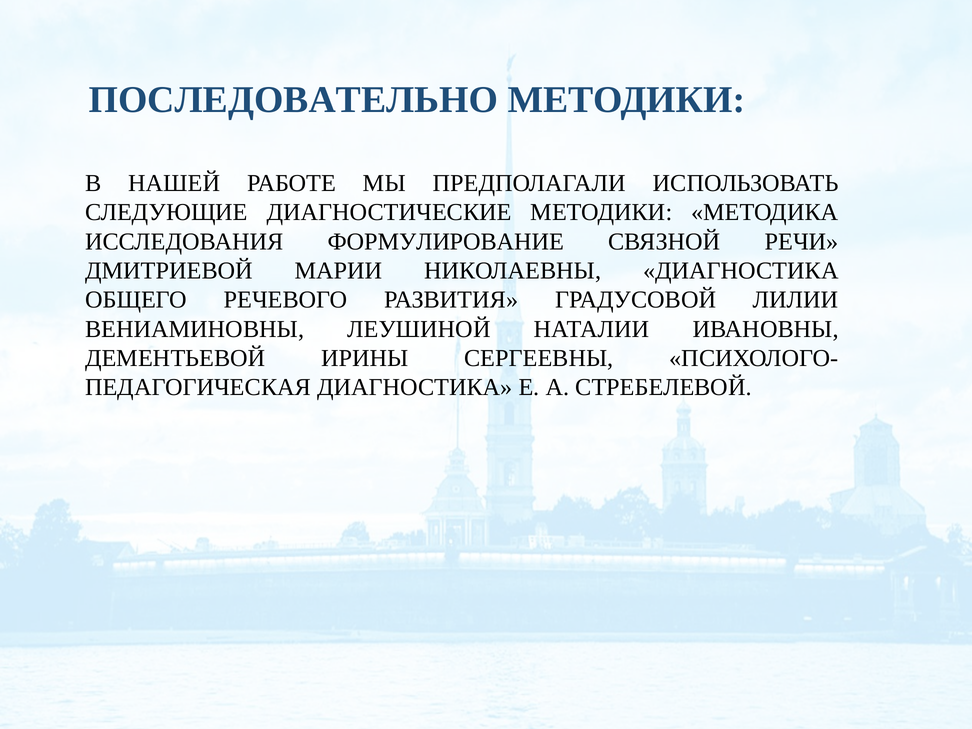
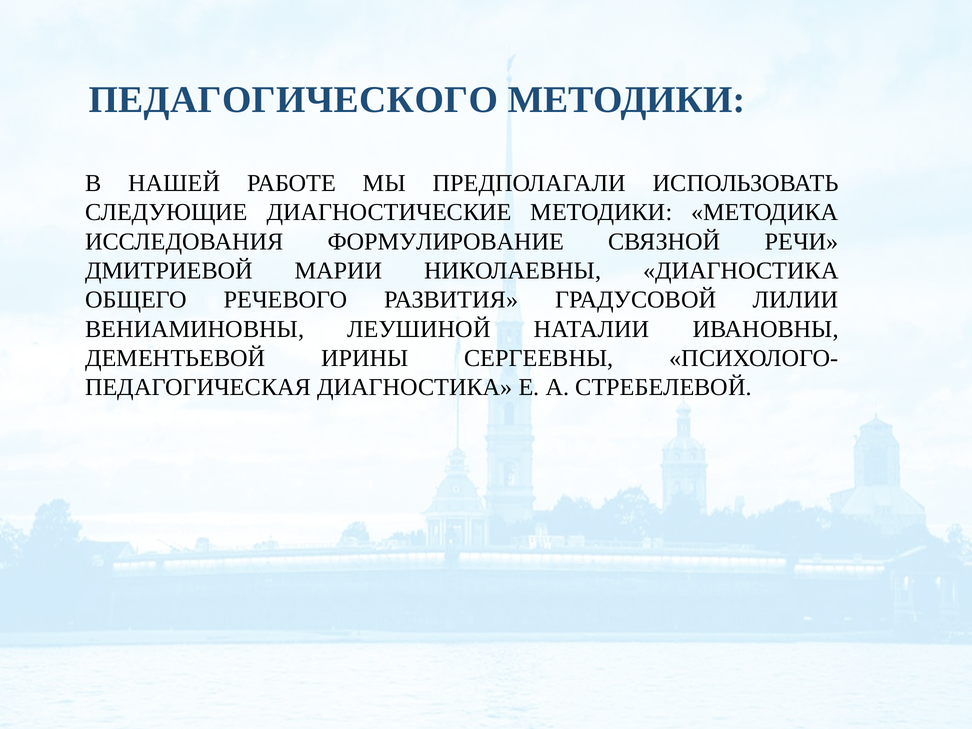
ПОСЛЕДОВАТЕЛЬНО: ПОСЛЕДОВАТЕЛЬНО -> ПЕДАГОГИЧЕСКОГО (293, 100)
